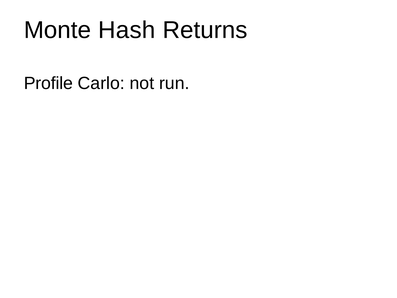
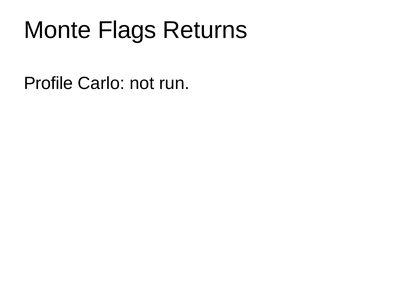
Hash: Hash -> Flags (127, 30)
